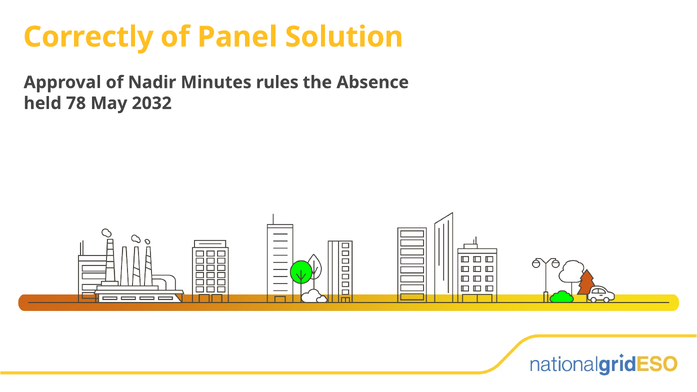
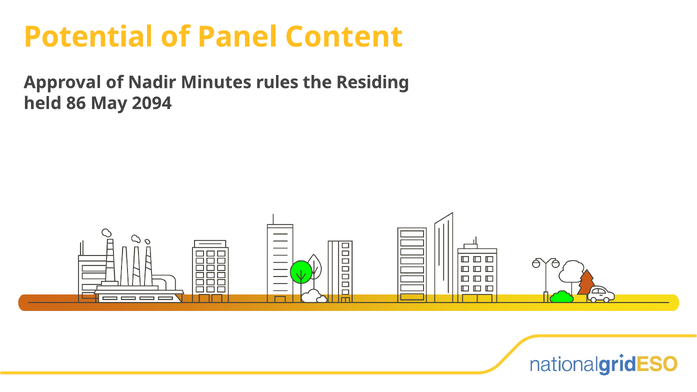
Correctly: Correctly -> Potential (88, 37)
Solution: Solution -> Content (344, 37)
Absence: Absence -> Residing (373, 82)
78: 78 -> 86 (76, 103)
2032: 2032 -> 2094 (152, 103)
